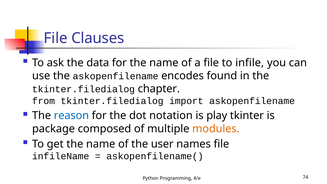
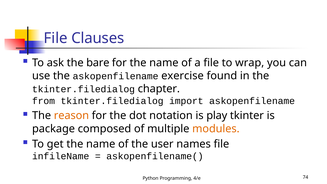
data: data -> bare (98, 63)
infile: infile -> wrap (250, 63)
encodes: encodes -> exercise (182, 76)
reason colour: blue -> orange (71, 116)
